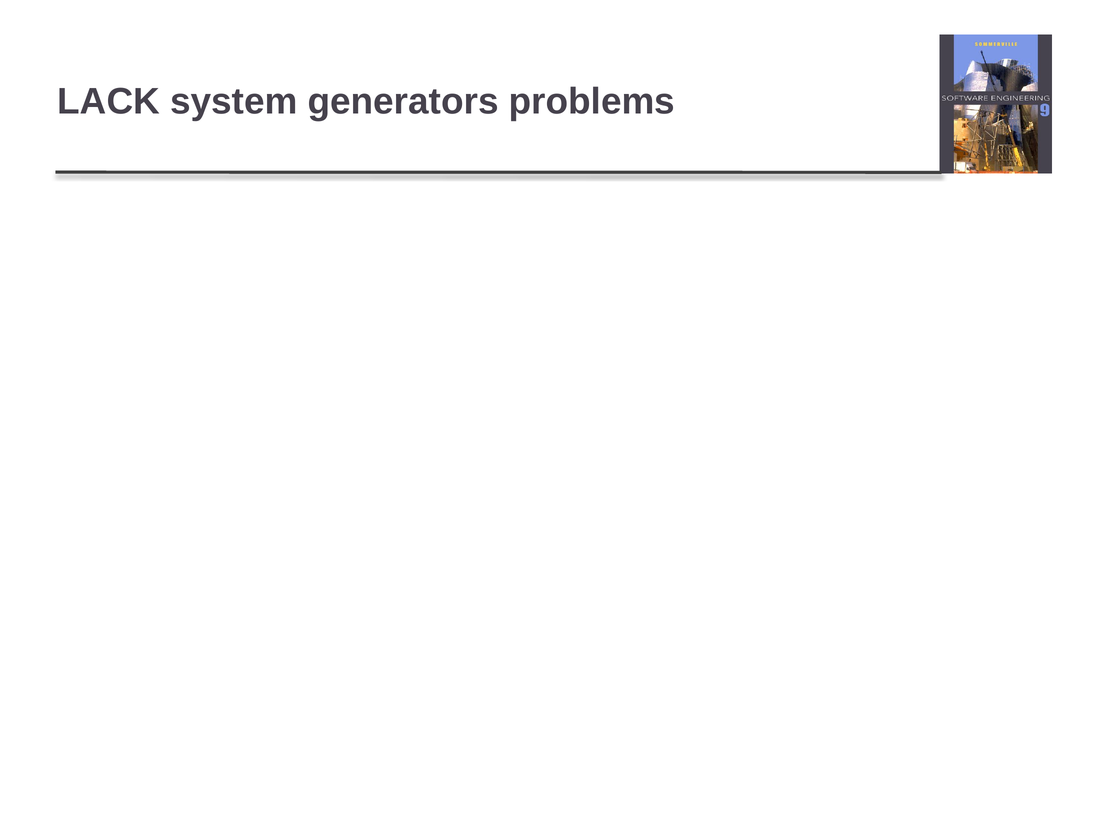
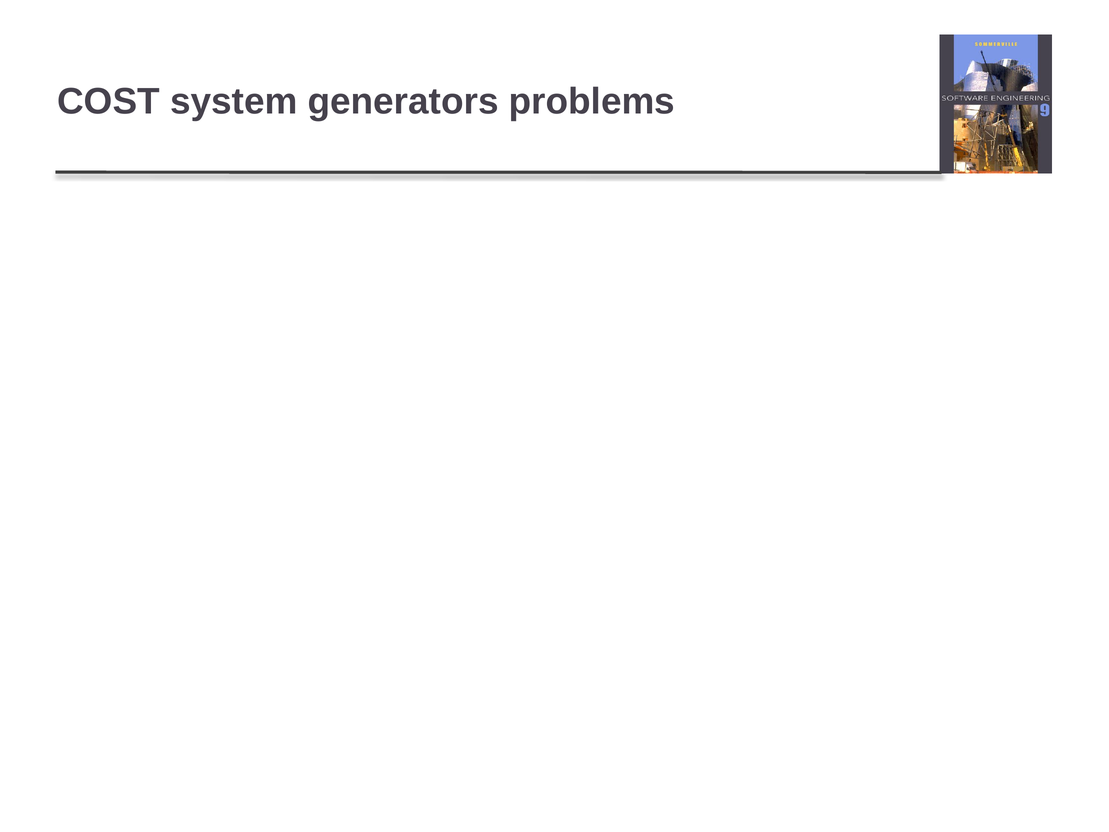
LACK: LACK -> COST (109, 102)
